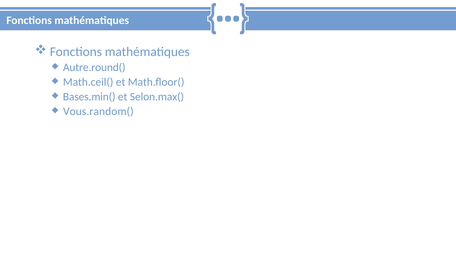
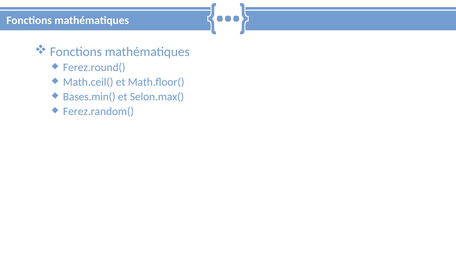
Autre.round(: Autre.round( -> Ferez.round( (94, 68)
Vous.random(: Vous.random( -> Ferez.random( (98, 112)
